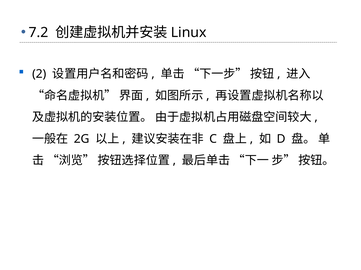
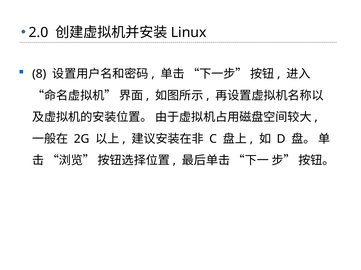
7.2: 7.2 -> 2.0 (38, 33)
2: 2 -> 8 (39, 74)
